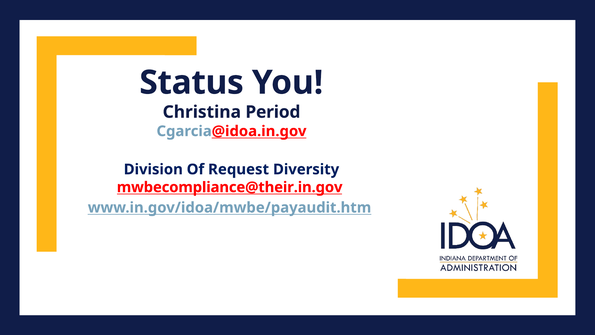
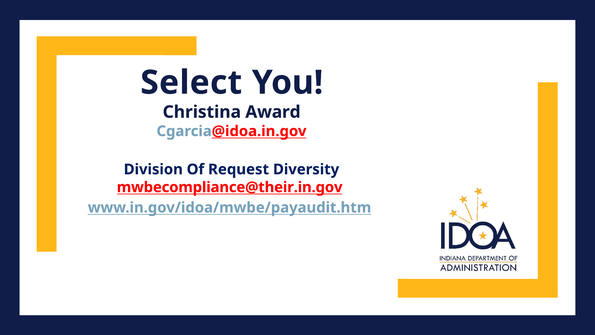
Status: Status -> Select (191, 83)
Period: Period -> Award (273, 112)
